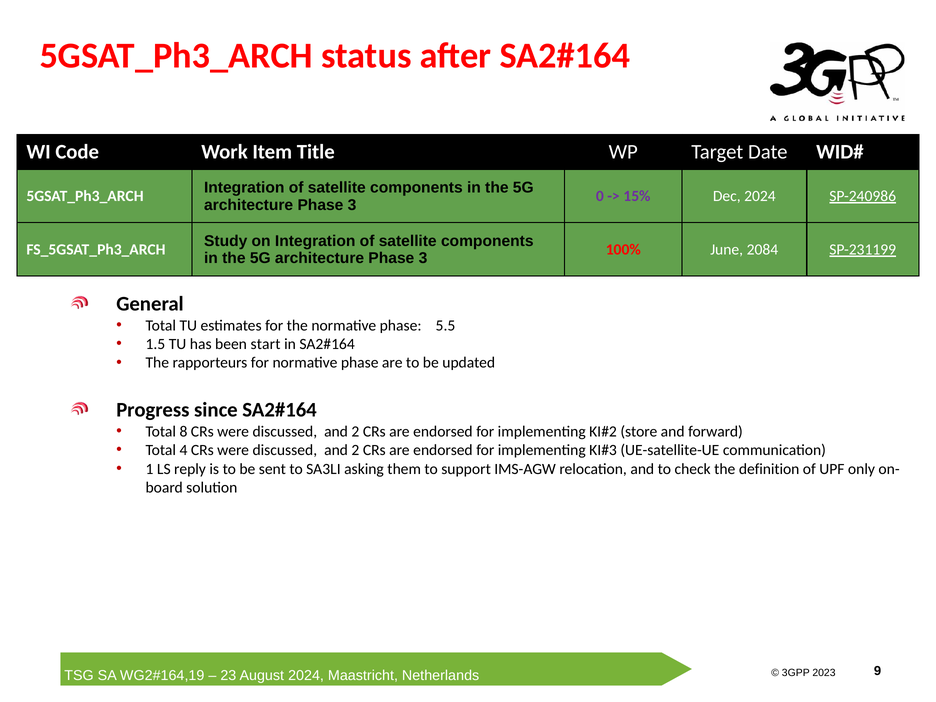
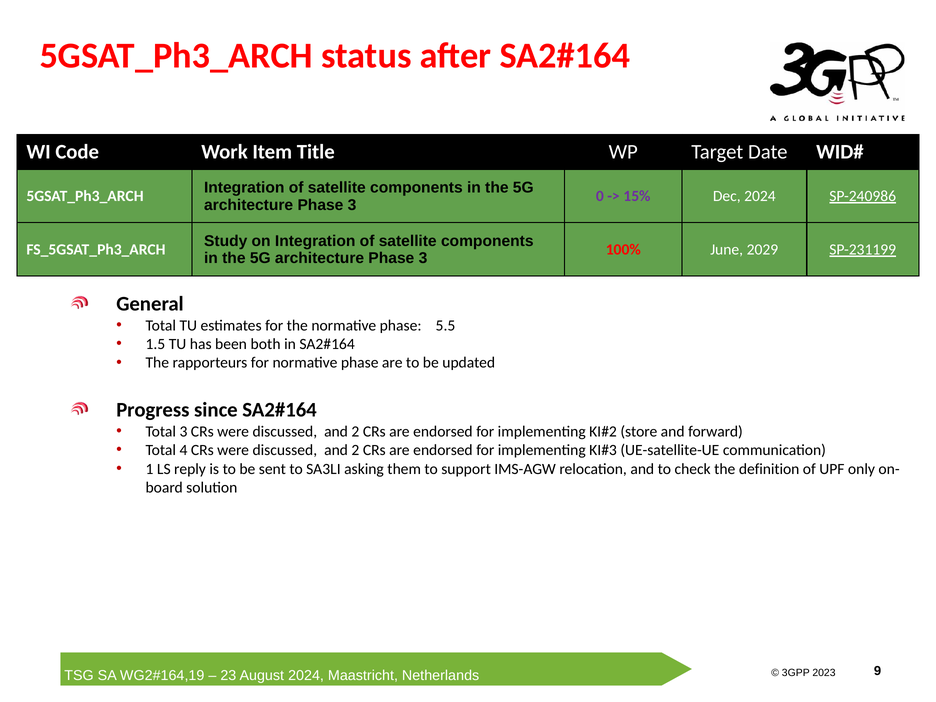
2084: 2084 -> 2029 (762, 249)
start: start -> both (266, 344)
Total 8: 8 -> 3 (183, 431)
